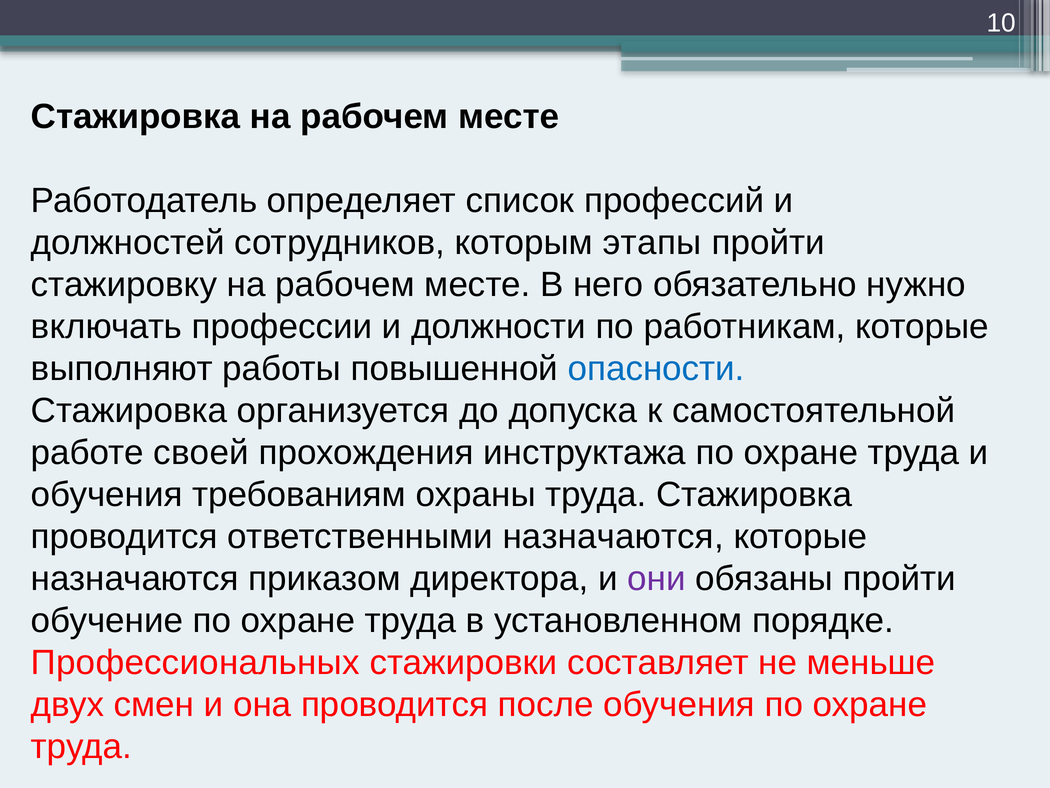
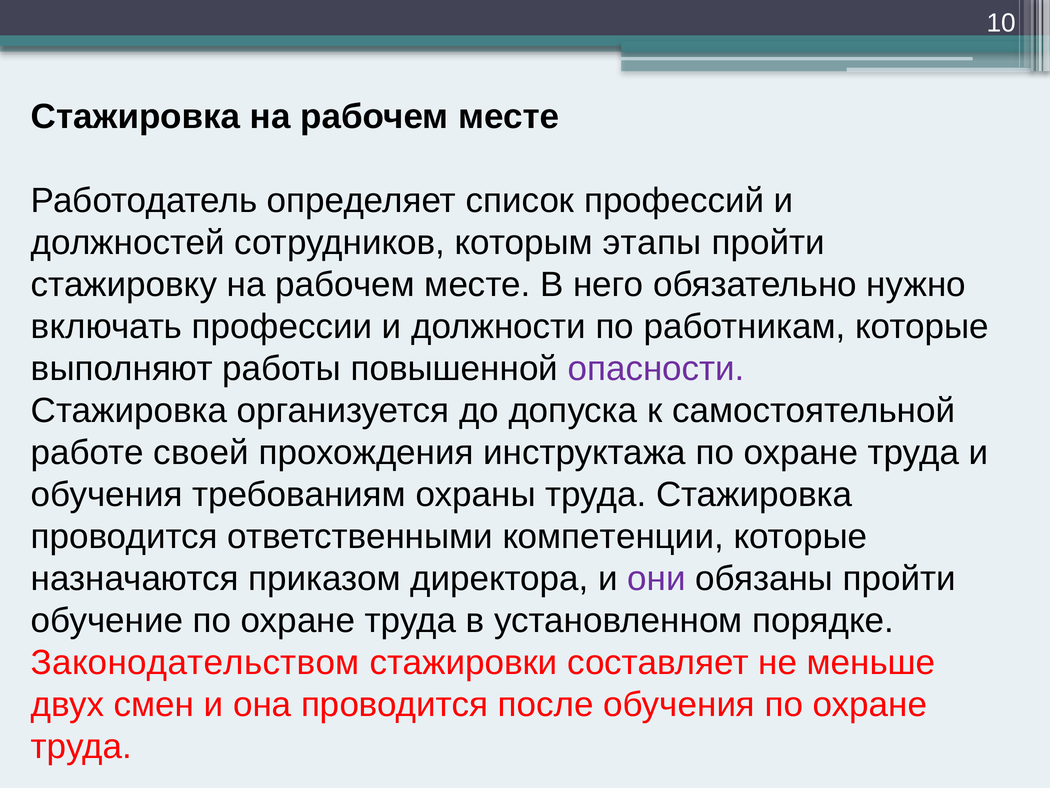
опасности colour: blue -> purple (656, 368)
ответственными назначаются: назначаются -> компетенции (613, 536)
Профессиональных: Профессиональных -> Законодательством (195, 662)
